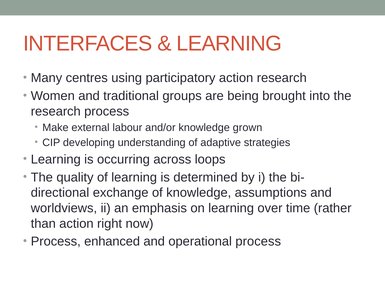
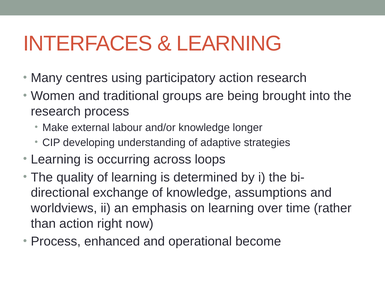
grown: grown -> longer (248, 127)
operational process: process -> become (258, 241)
